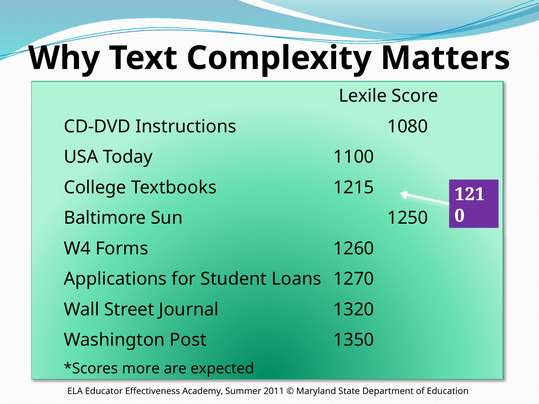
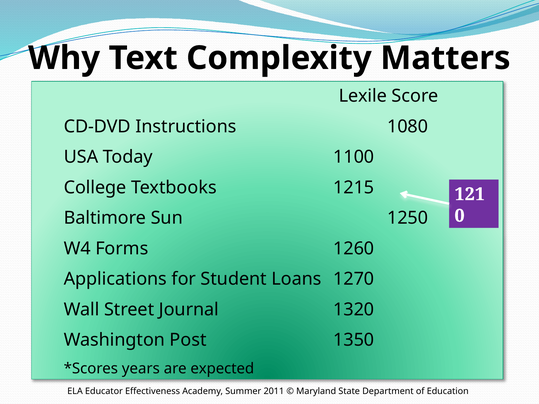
more: more -> years (141, 369)
